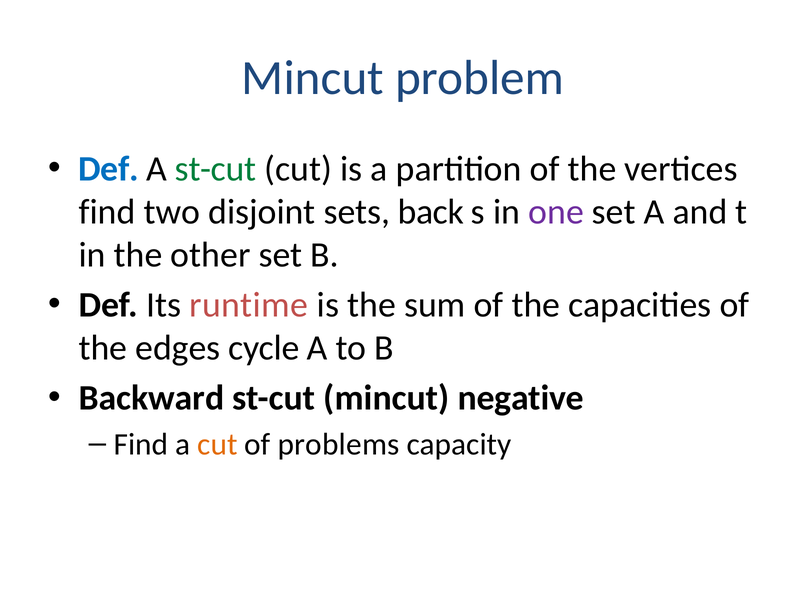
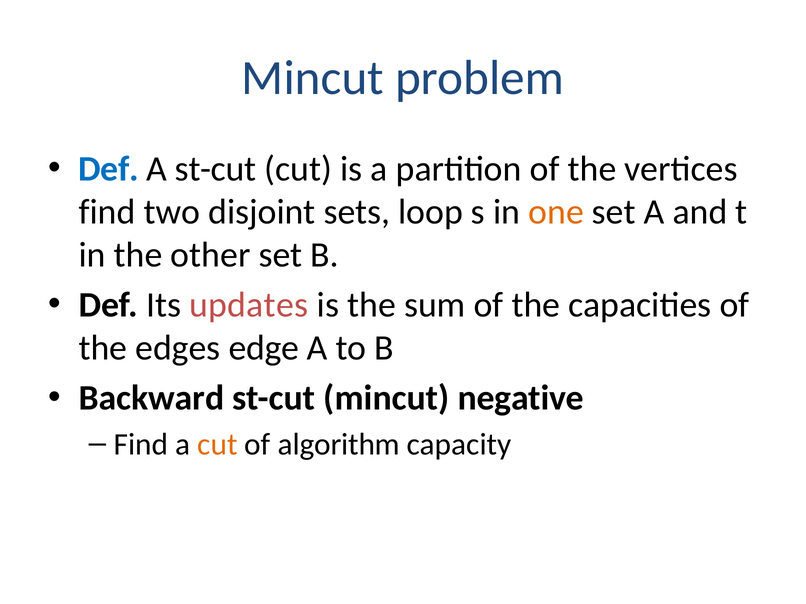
st-cut colour: green -> black (216, 169)
back: back -> loop (431, 212)
one colour: purple -> orange (556, 212)
runtime: runtime -> updates (249, 305)
cycle: cycle -> edge (264, 348)
problems: problems -> algorithm (339, 445)
